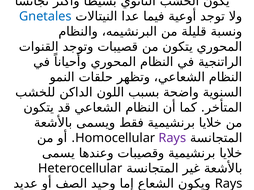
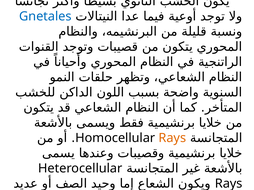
Rays colour: purple -> orange (172, 138)
